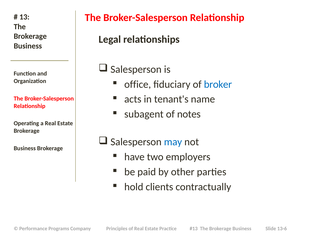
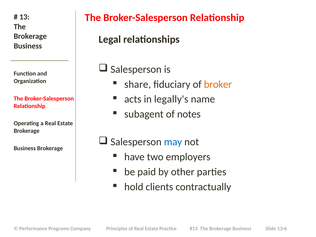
office: office -> share (138, 84)
broker colour: blue -> orange (218, 84)
tenant's: tenant's -> legally's (171, 99)
